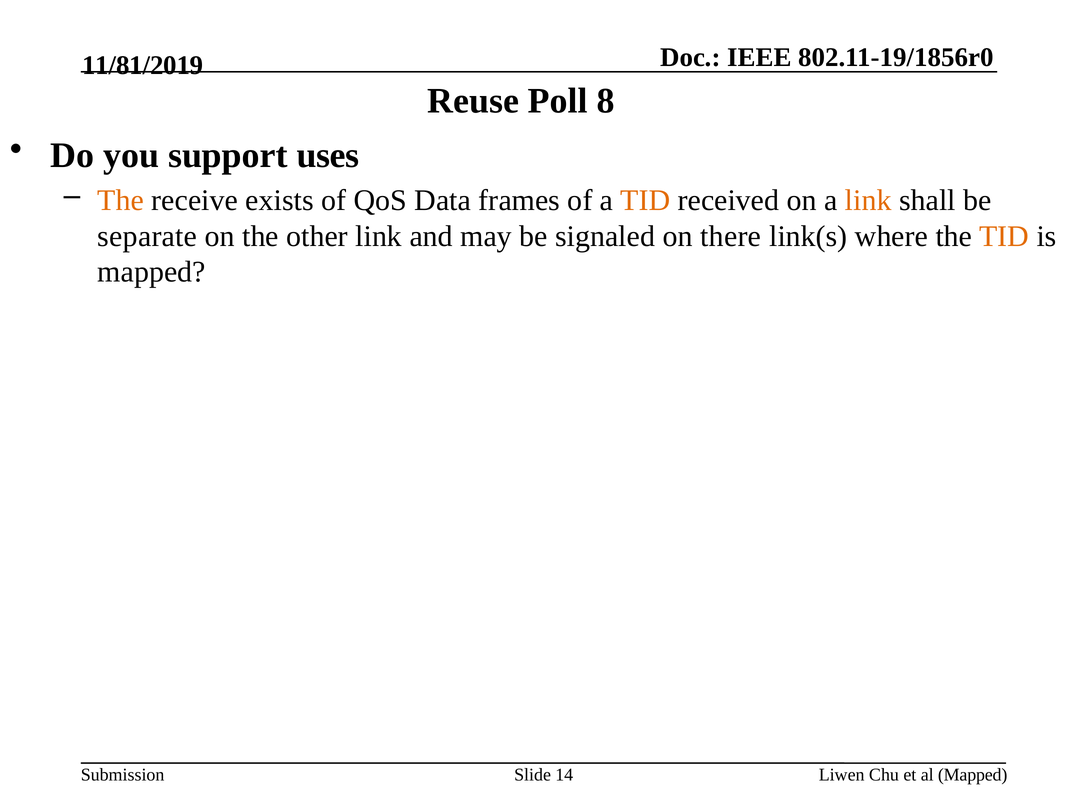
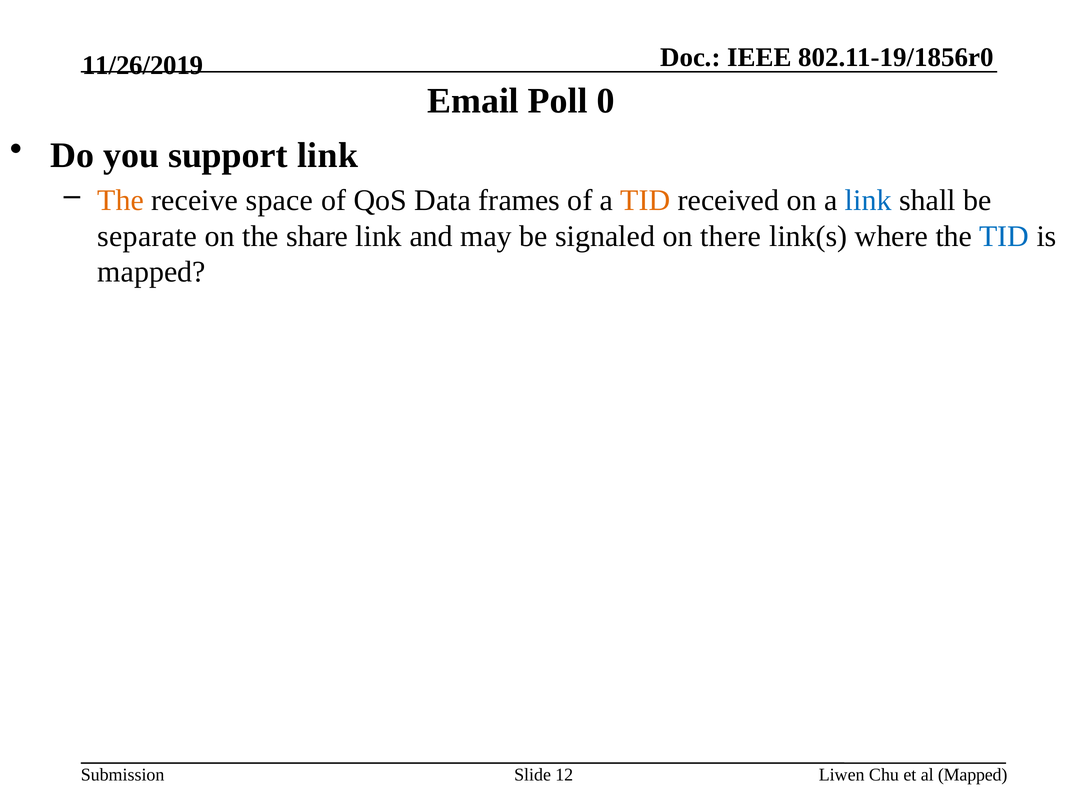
11/81/2019: 11/81/2019 -> 11/26/2019 (143, 65)
Reuse: Reuse -> Email (473, 101)
8: 8 -> 0 (606, 101)
support uses: uses -> link (328, 155)
exists: exists -> space (279, 200)
link colour: orange -> blue (868, 200)
other: other -> share (317, 236)
TID colour: orange -> blue (1004, 236)
14: 14 -> 12 (564, 775)
